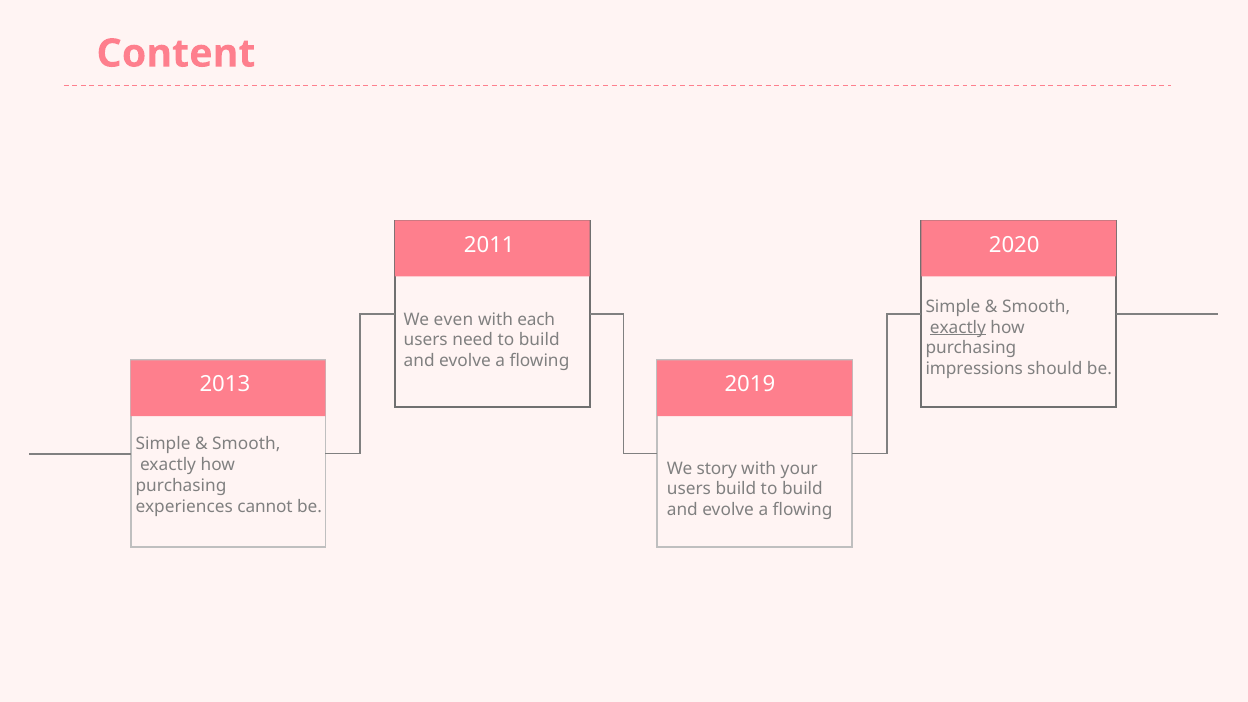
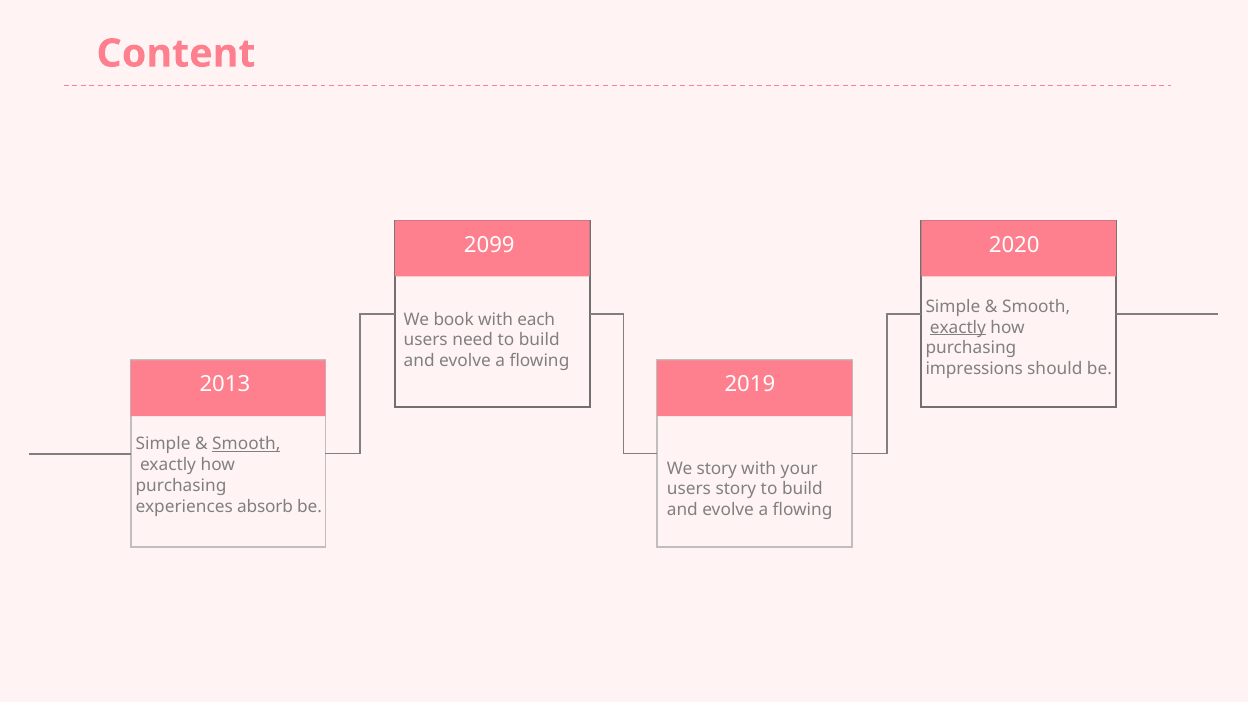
2011: 2011 -> 2099 (489, 245)
even: even -> book (454, 320)
Smooth underline: none -> present (246, 444)
users build: build -> story (736, 489)
cannot: cannot -> absorb (265, 506)
